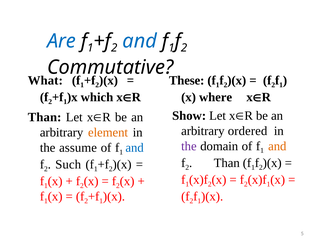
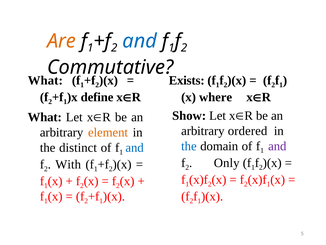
Are colour: blue -> orange (61, 41)
These: These -> Exists (187, 80)
which: which -> define (97, 97)
Than: Than -> What (45, 117)
the colour: purple -> blue (189, 146)
and colour: orange -> purple (277, 146)
assume: assume -> distinct (78, 147)
Than: Than -> Only (227, 163)
Such: Such -> With (68, 164)
